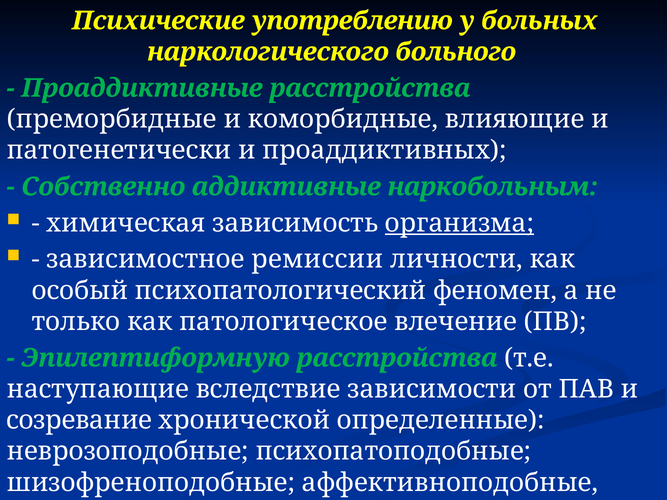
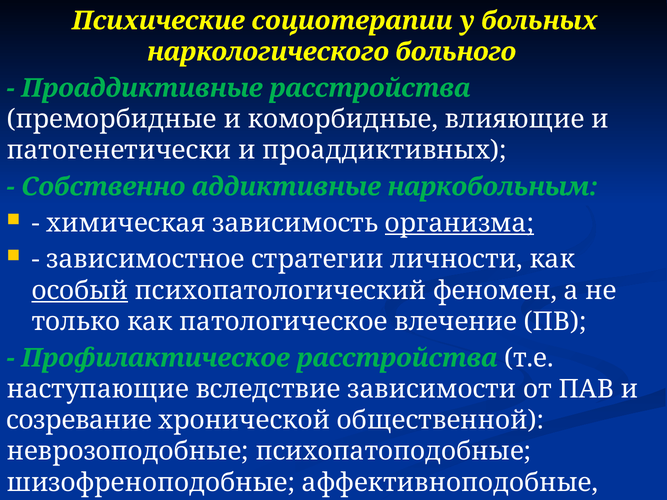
употреблению: употреблению -> социотерапии (352, 21)
ремиссии: ремиссии -> стратегии (317, 260)
особый underline: none -> present (80, 291)
Эпилептиформную: Эпилептиформную -> Профилактическое (156, 358)
определенные: определенные -> общественной (441, 420)
